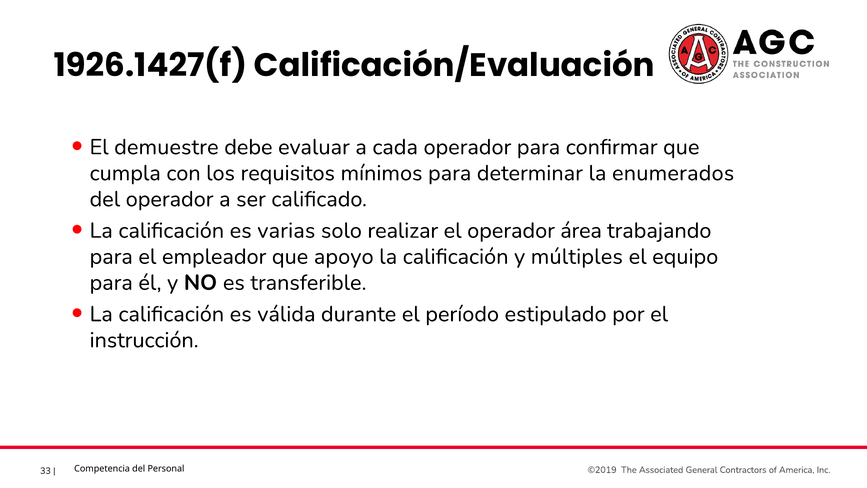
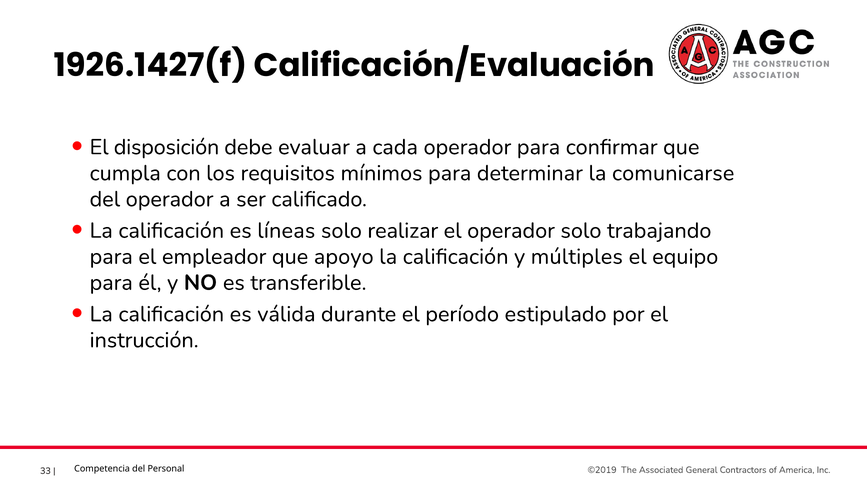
demuestre: demuestre -> disposición (167, 147)
enumerados: enumerados -> comunicarse (673, 173)
varias: varias -> líneas (286, 230)
operador área: área -> solo (581, 230)
